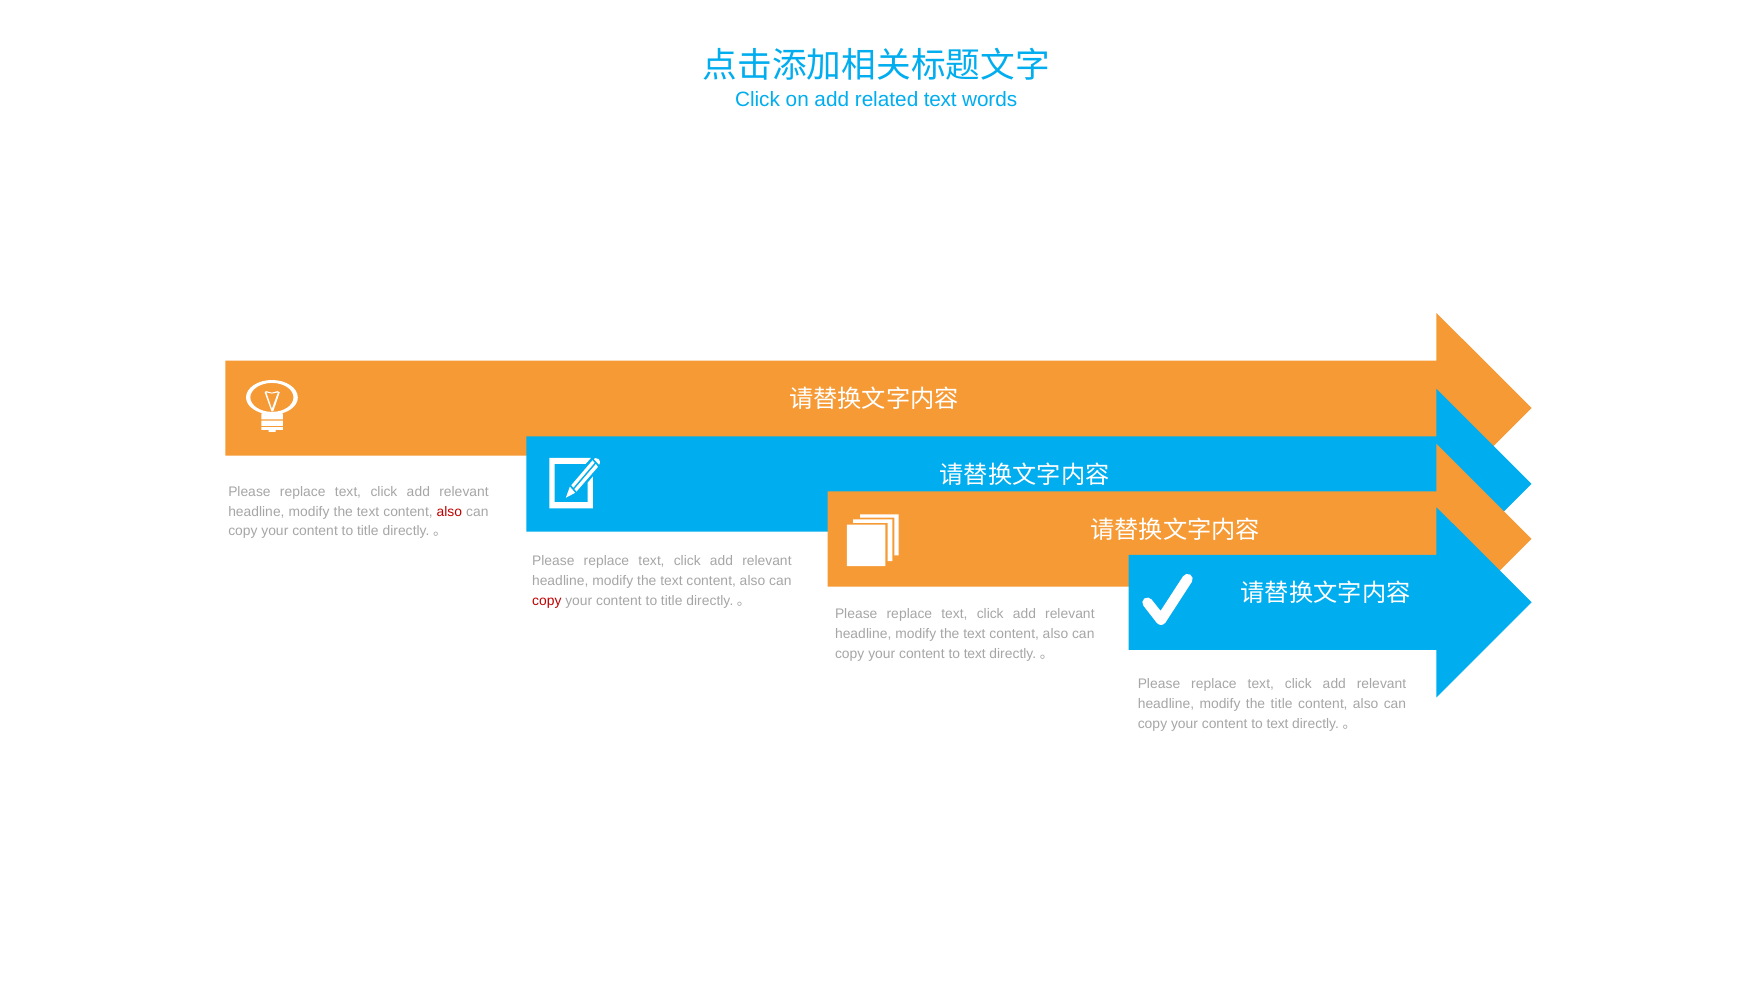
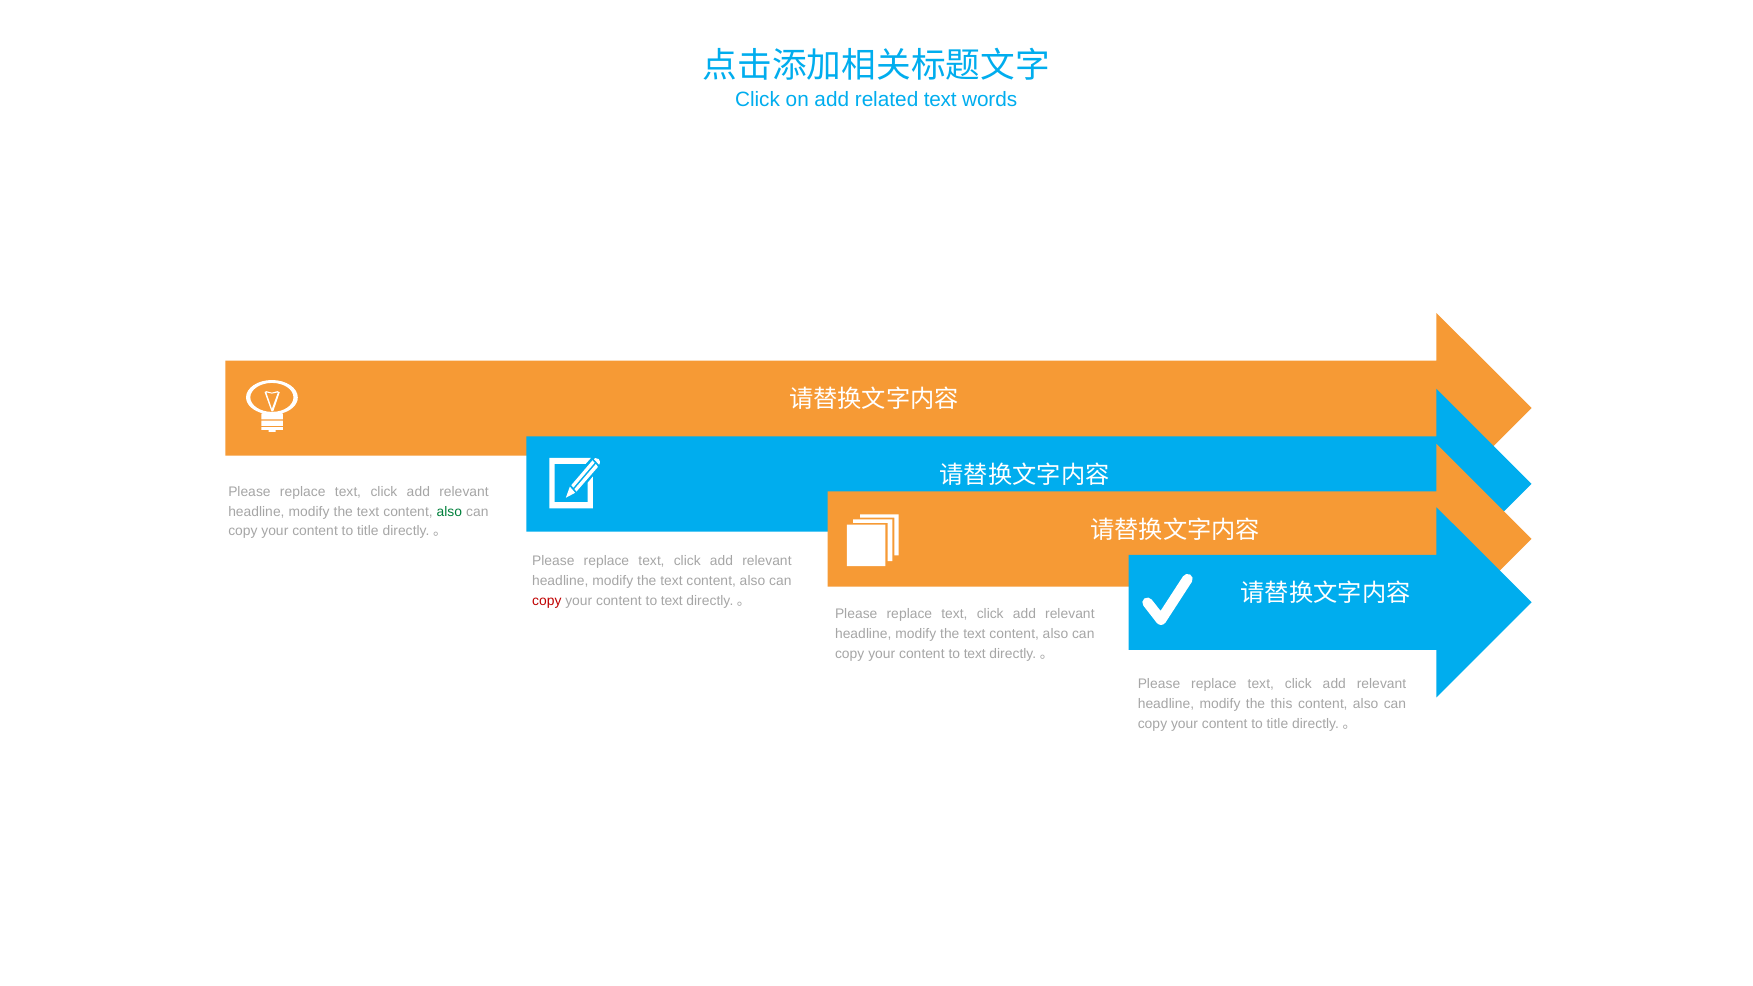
also colour: red -> green (449, 511)
title: title -> text (672, 601)
the title: title -> this (1282, 704)
text: text -> title (1277, 724)
